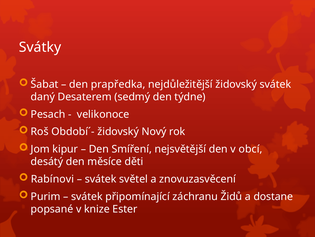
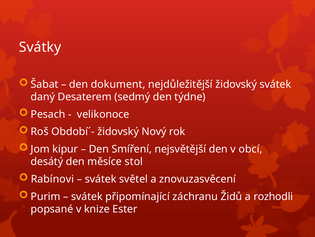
prapředka: prapředka -> dokument (118, 84)
děti: děti -> stol (134, 161)
dostane: dostane -> rozhodli (273, 196)
